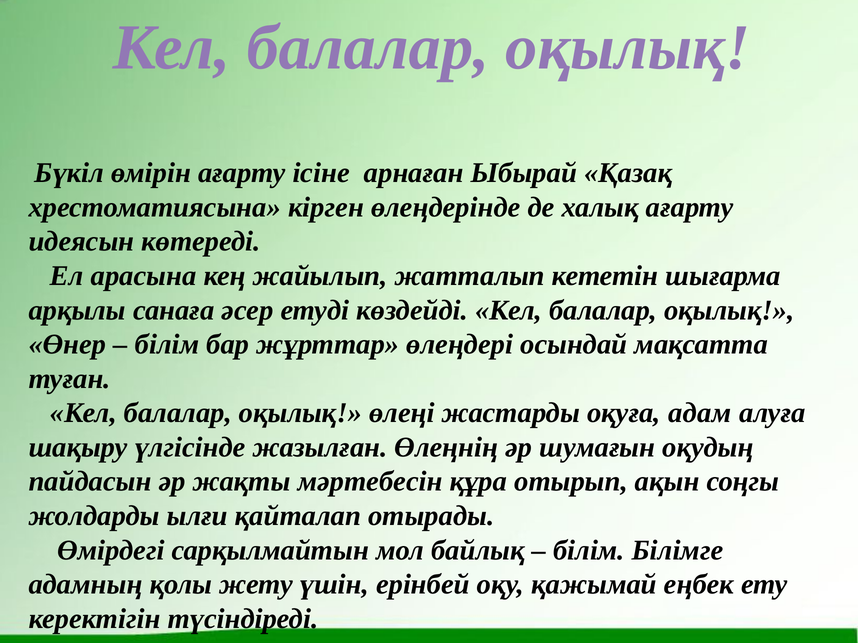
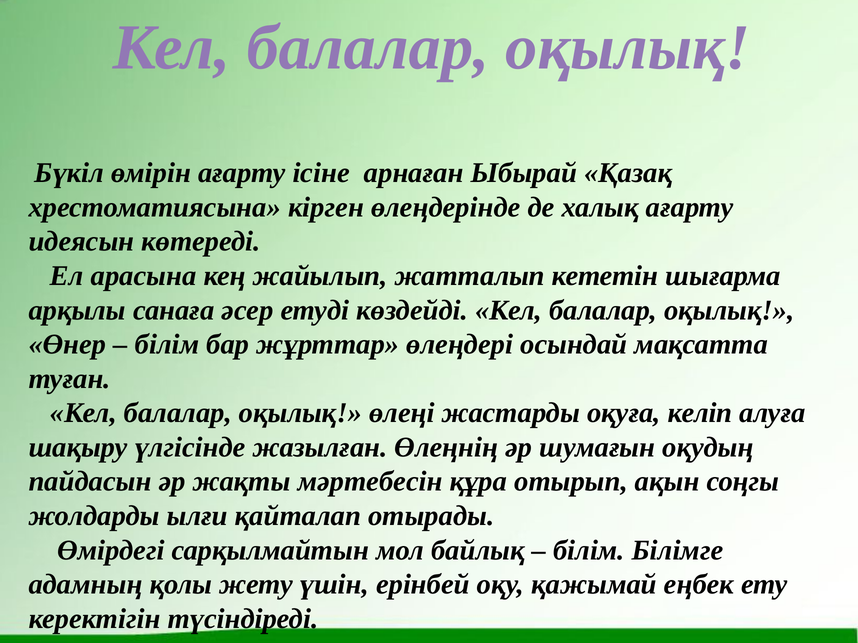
адам: адам -> келіп (700, 413)
